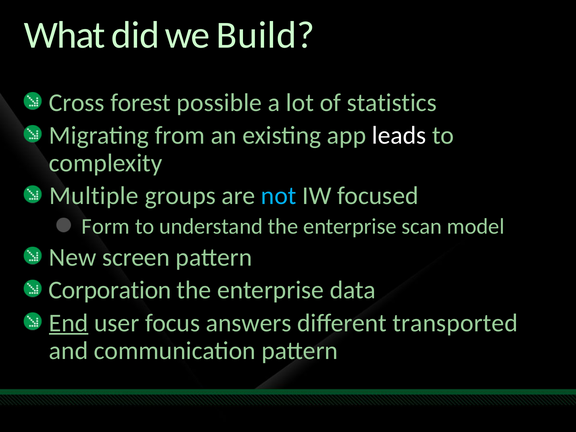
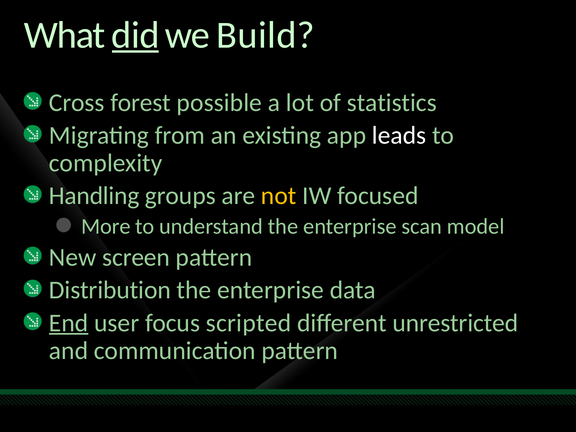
did underline: none -> present (135, 35)
Multiple: Multiple -> Handling (94, 196)
not colour: light blue -> yellow (279, 196)
Form: Form -> More (106, 226)
Corporation: Corporation -> Distribution (110, 290)
answers: answers -> scripted (249, 323)
transported: transported -> unrestricted (455, 323)
